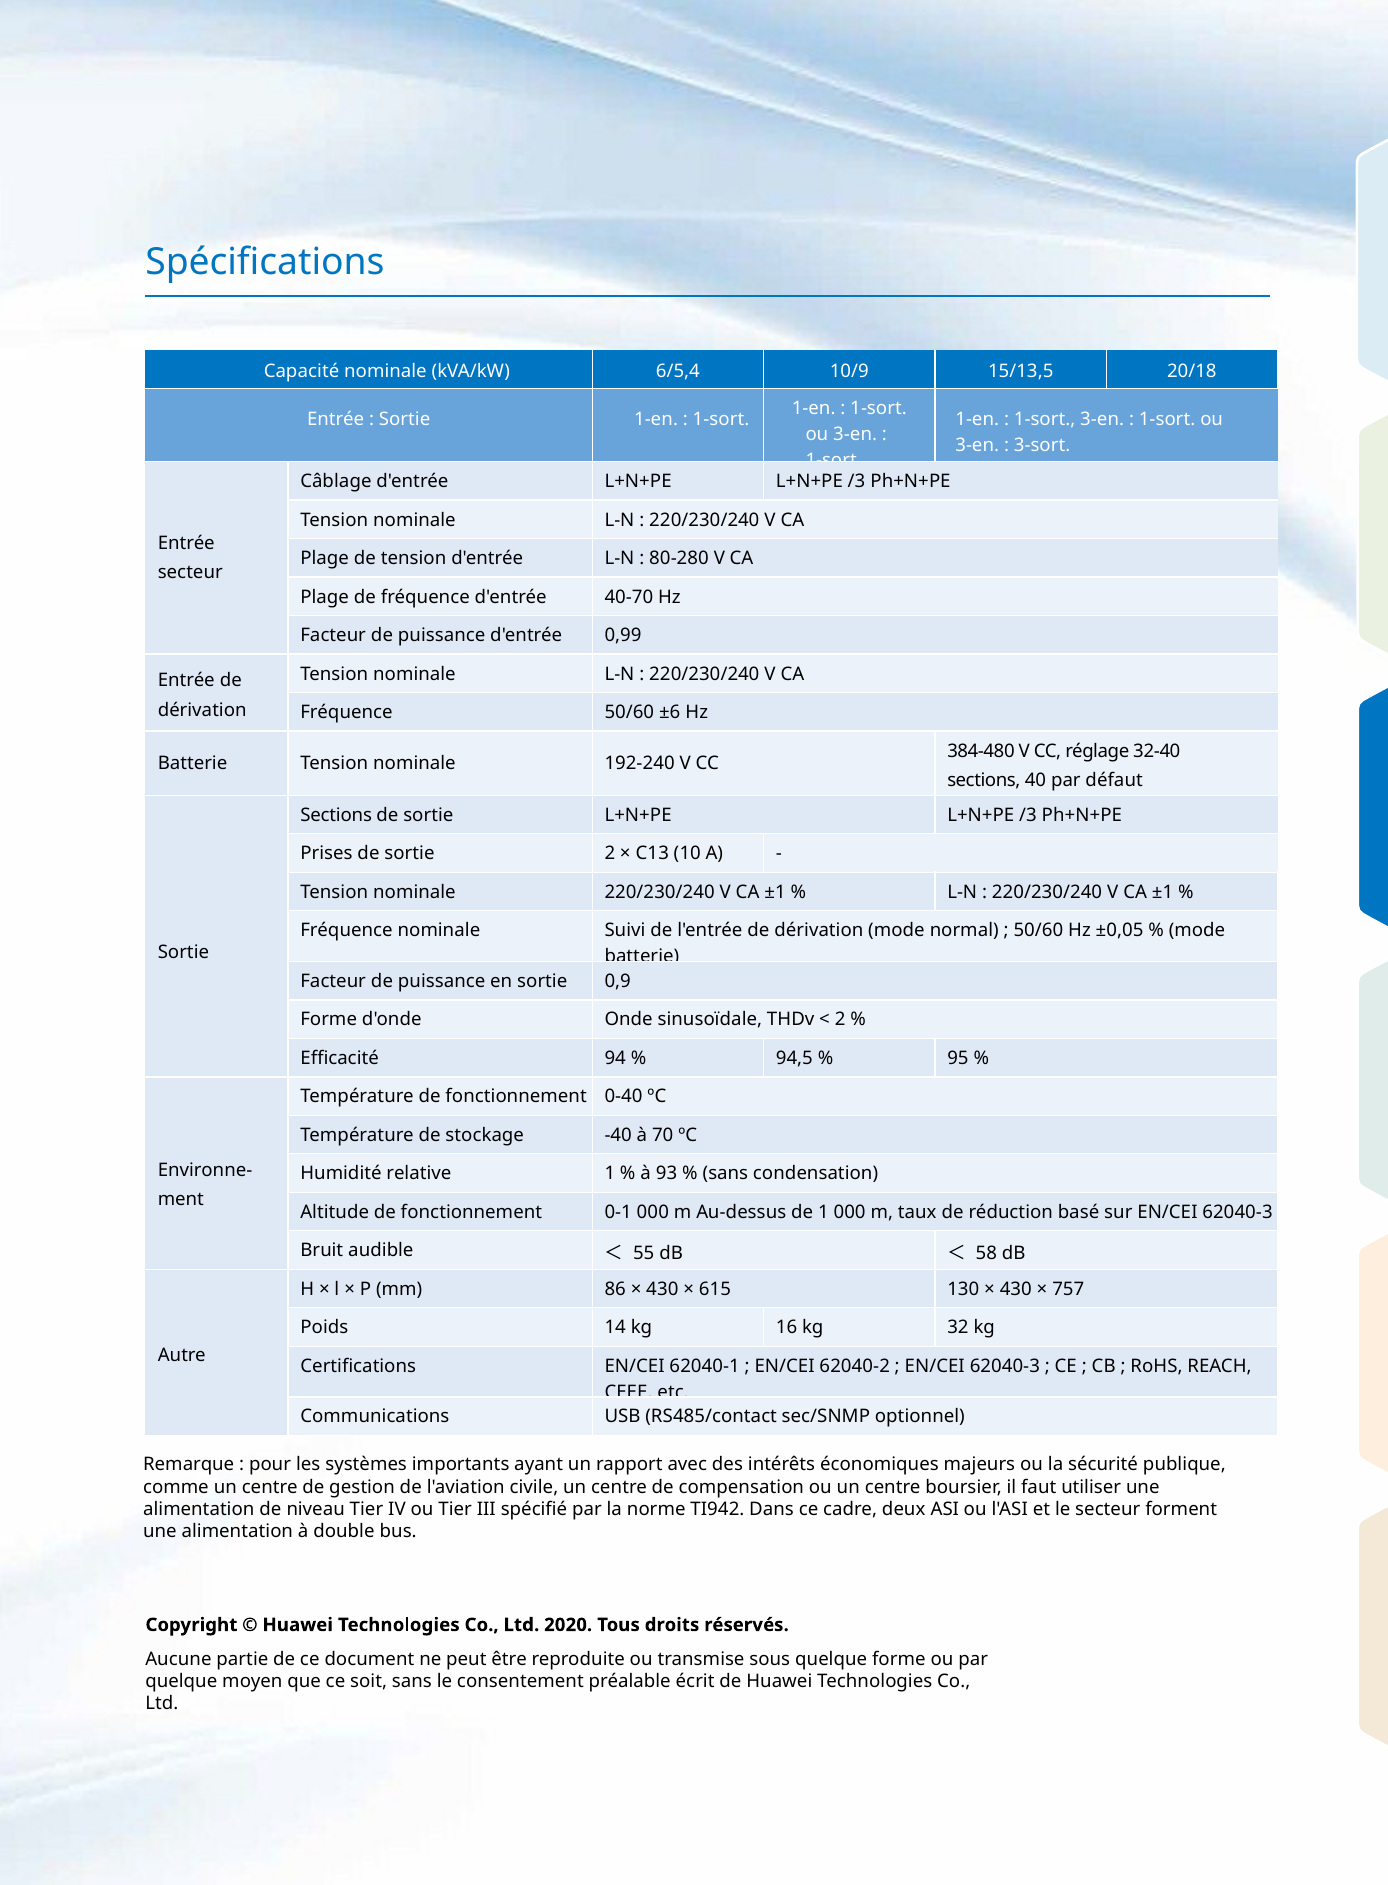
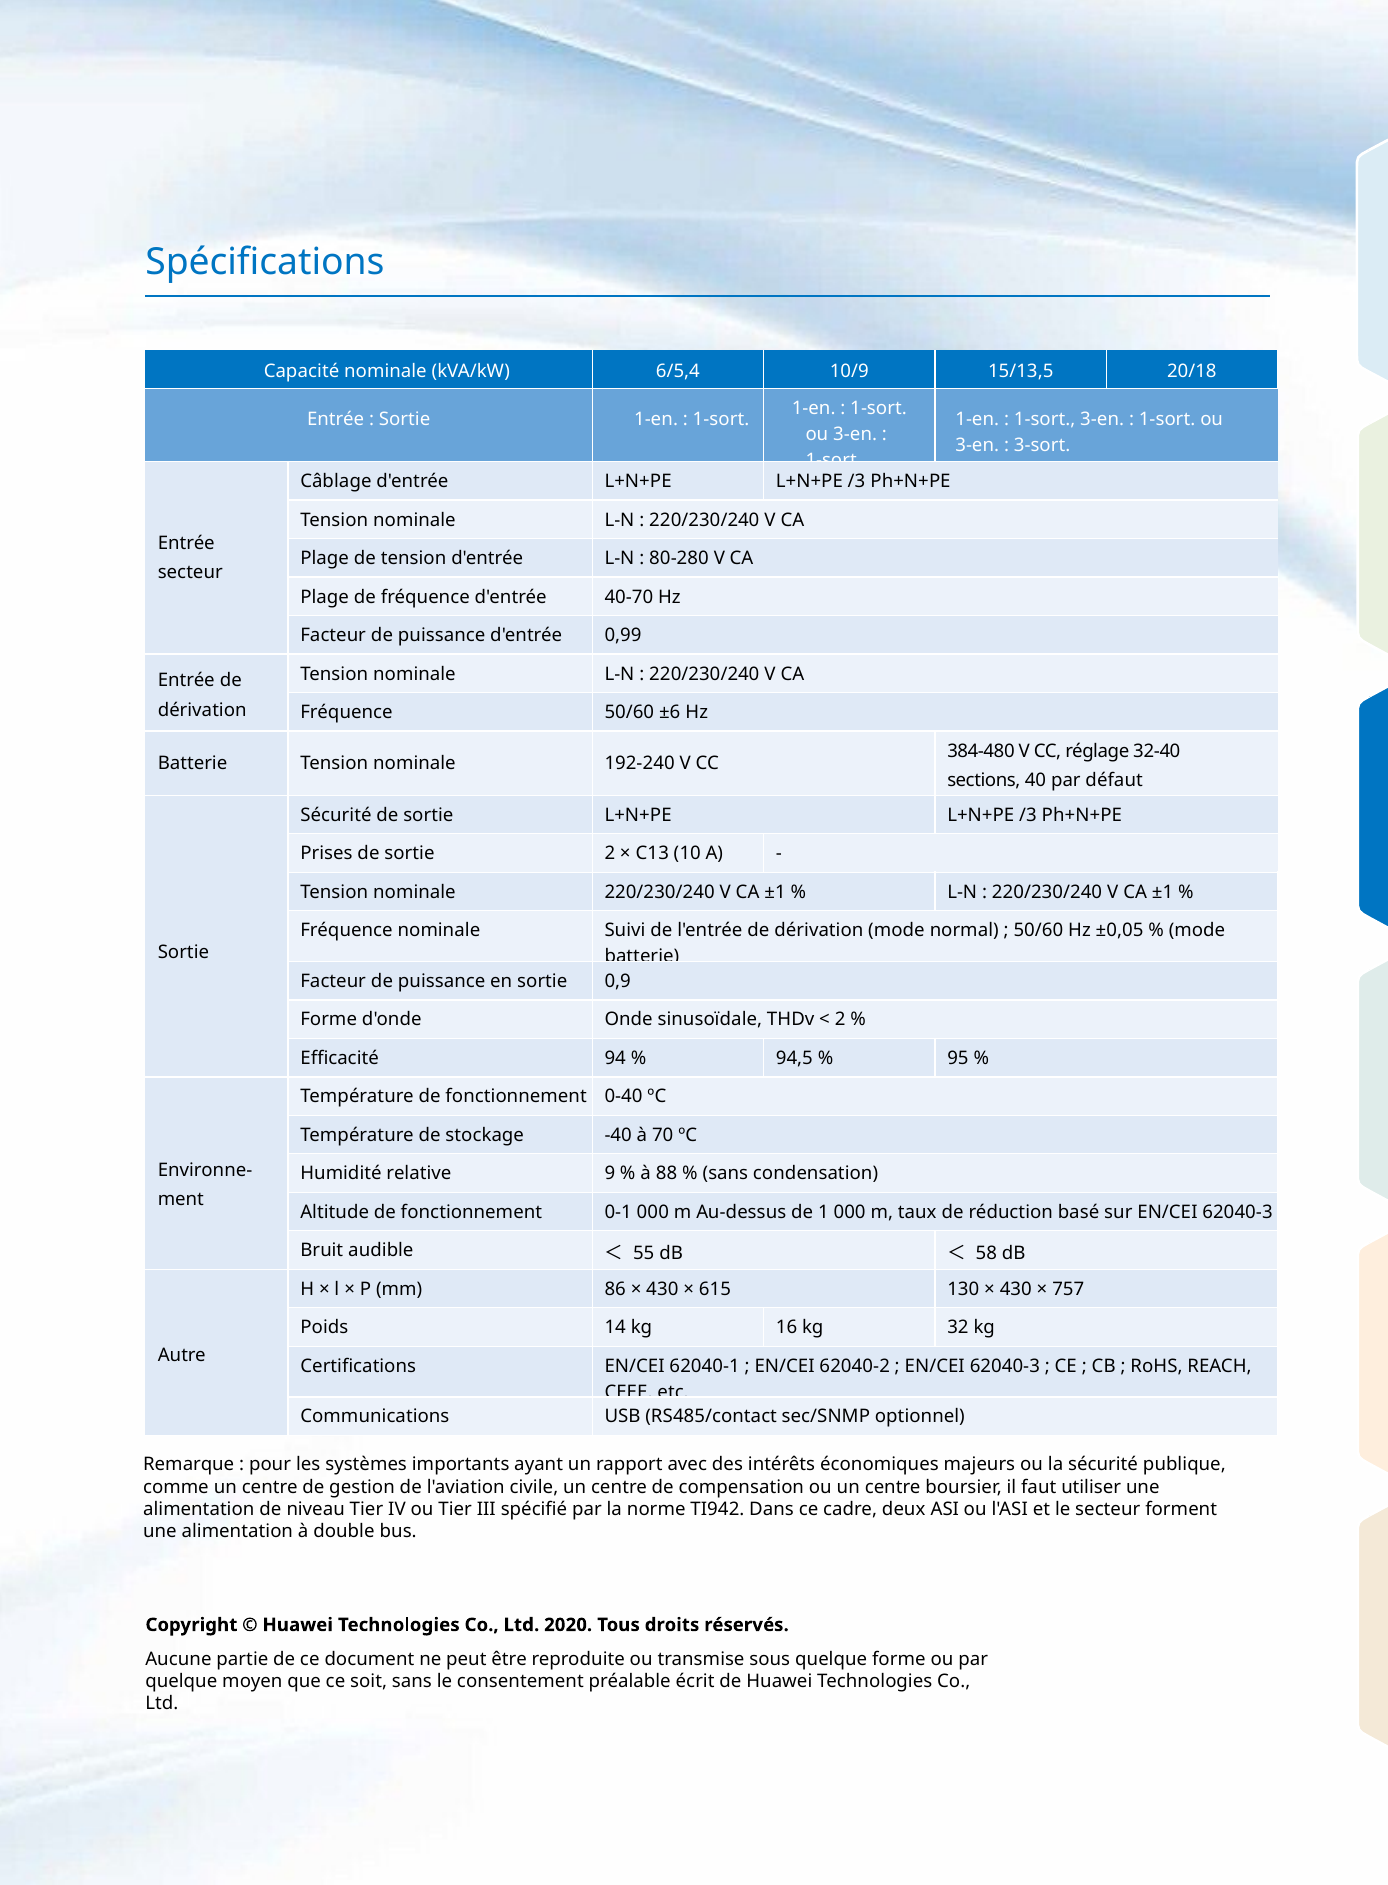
Sections: Sections -> Sécurité (336, 815)
relative 1: 1 -> 9 (610, 1174)
93: 93 -> 88 (666, 1174)
